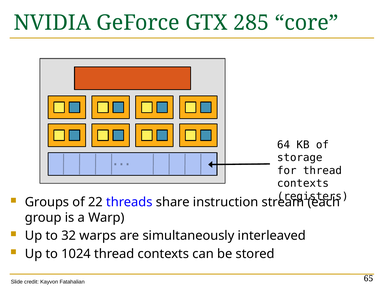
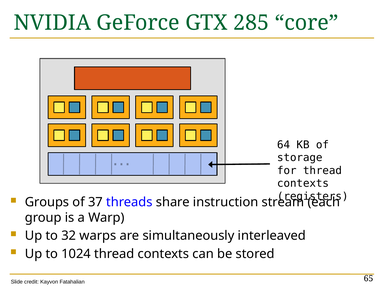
22: 22 -> 37 (95, 202)
